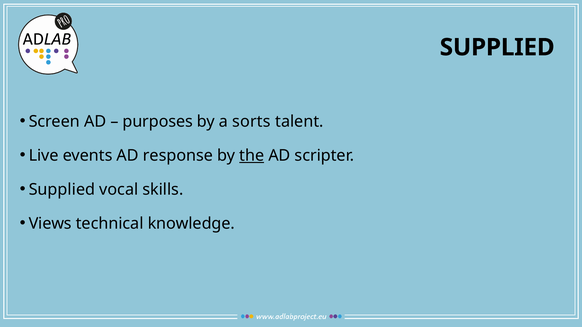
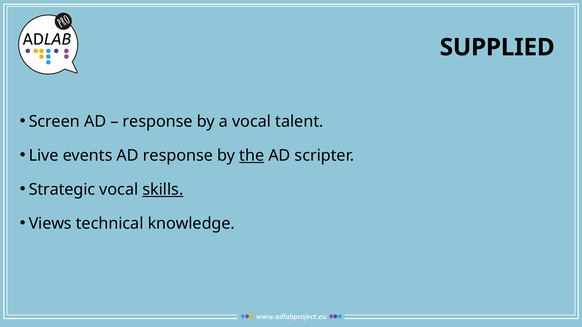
purposes: purposes -> response (158, 122)
a sorts: sorts -> vocal (252, 122)
Supplied: Supplied -> Strategic (62, 190)
skills underline: none -> present (163, 190)
